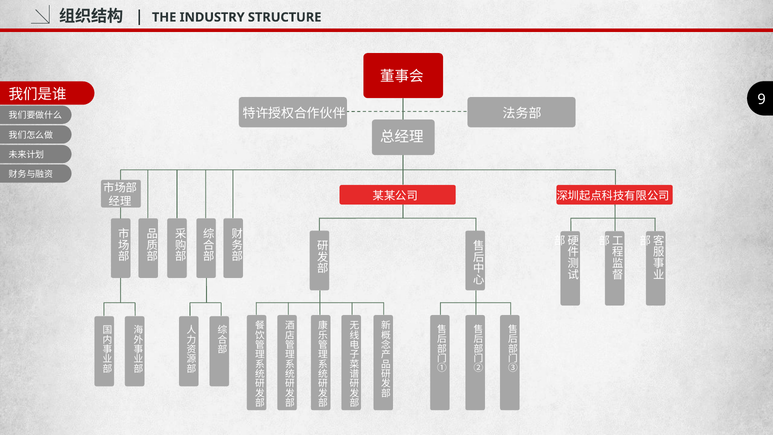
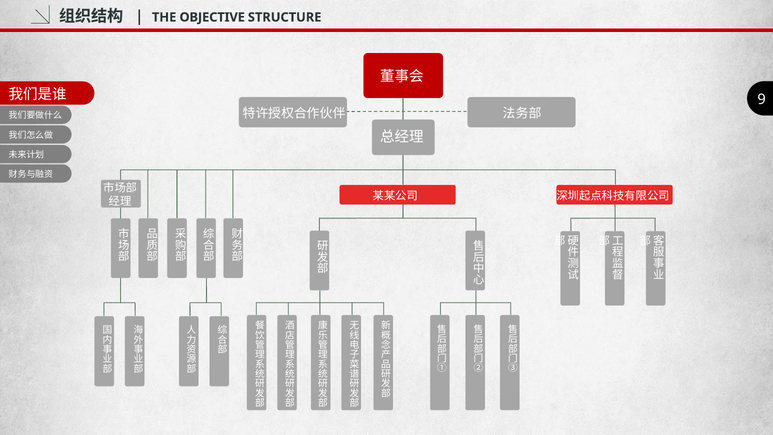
INDUSTRY: INDUSTRY -> OBJECTIVE (212, 17)
